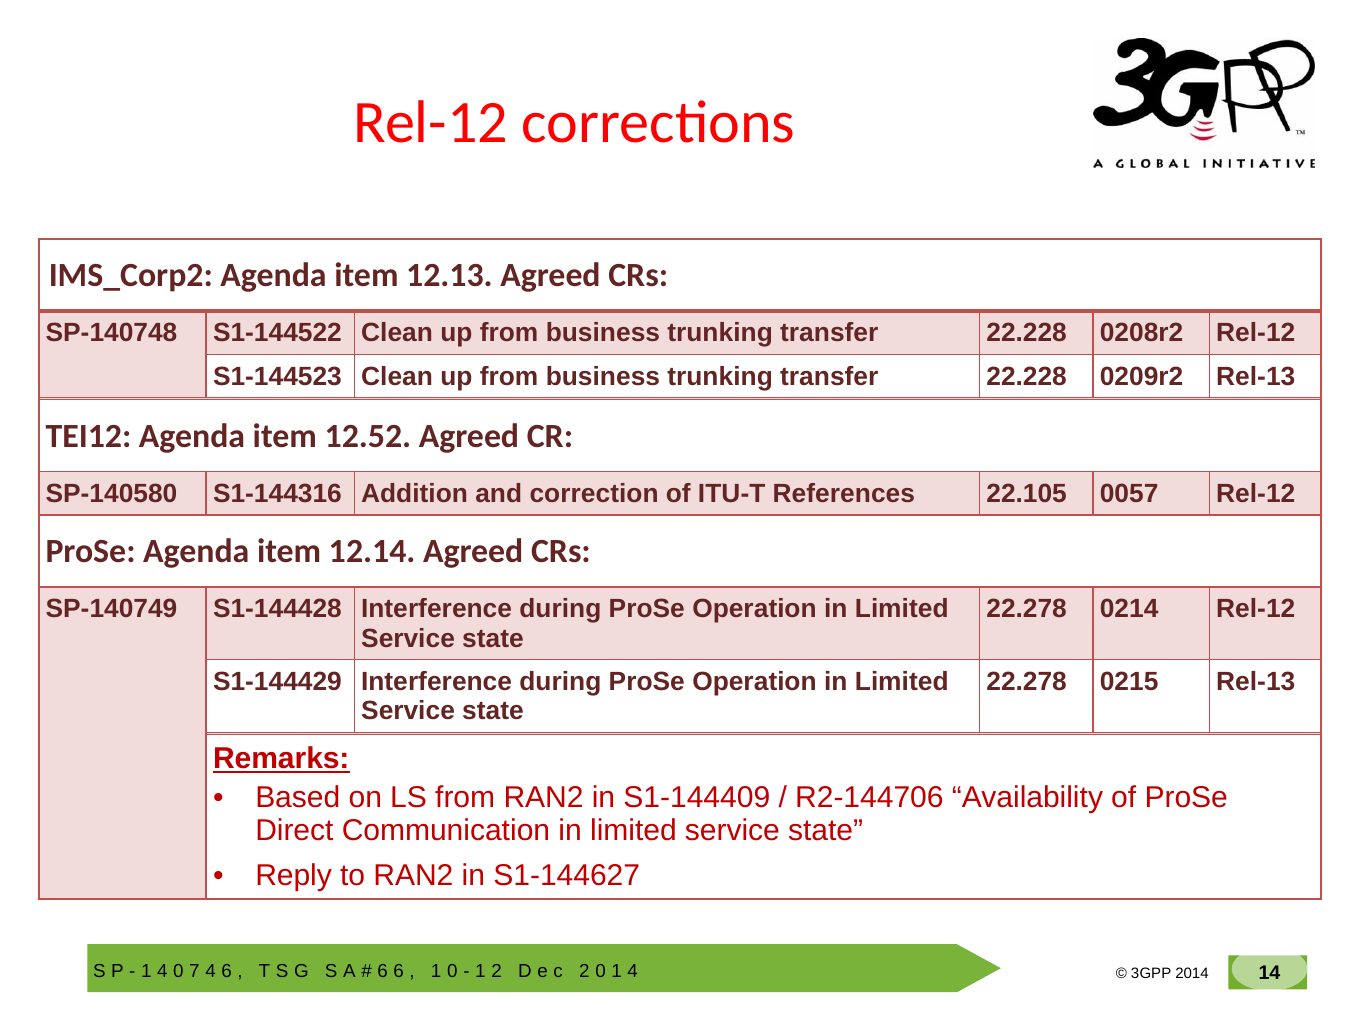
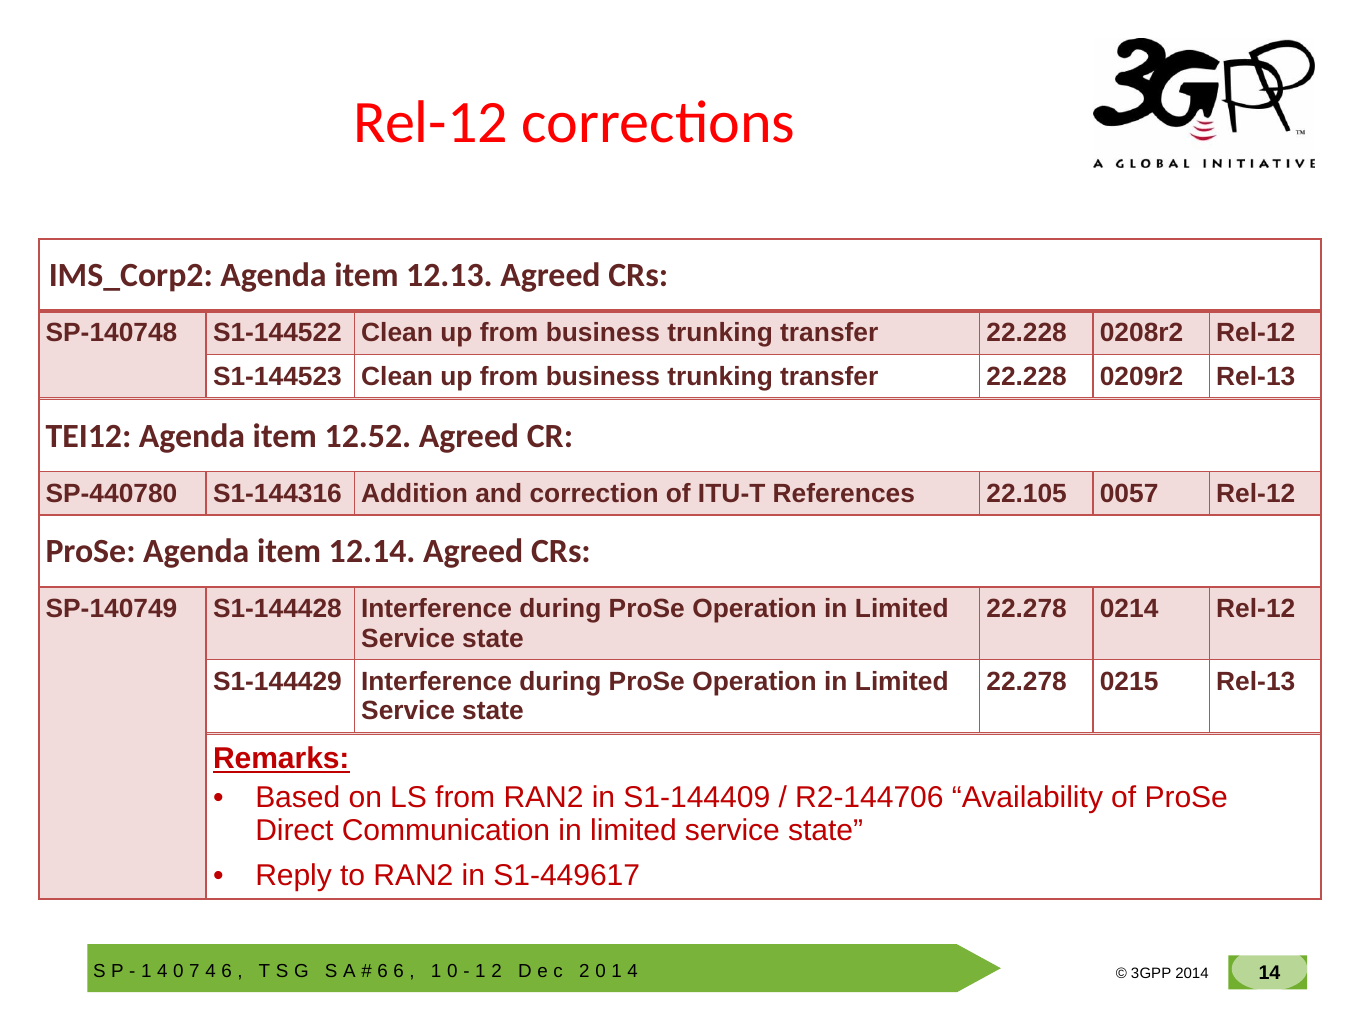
SP-140580: SP-140580 -> SP-440780 (111, 493)
S1-144627: S1-144627 -> S1-449617 (567, 875)
